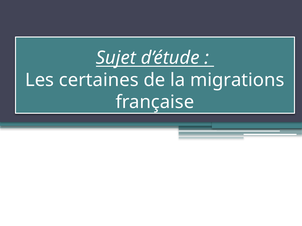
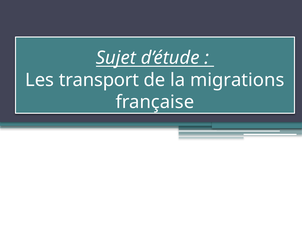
certaines: certaines -> transport (99, 80)
